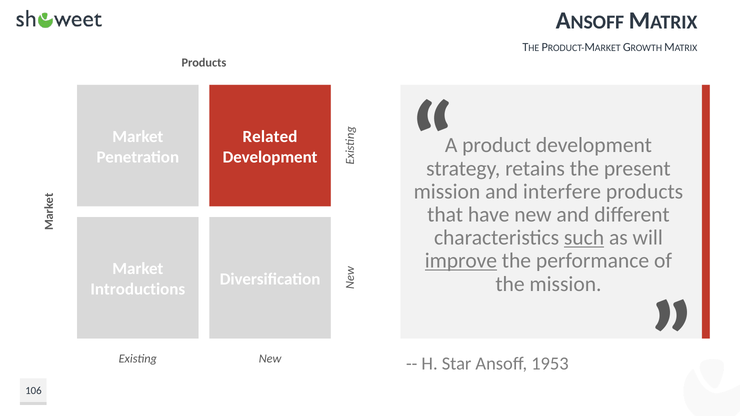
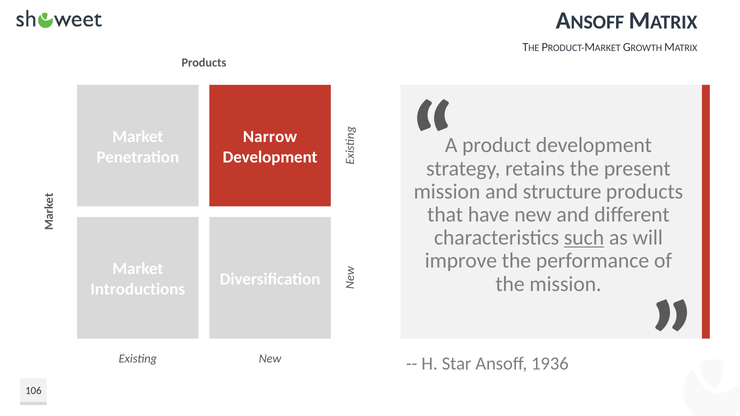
Related: Related -> Narrow (270, 137)
interfere: interfere -> structure (562, 192)
improve underline: present -> none (461, 261)
1953: 1953 -> 1936 (550, 364)
